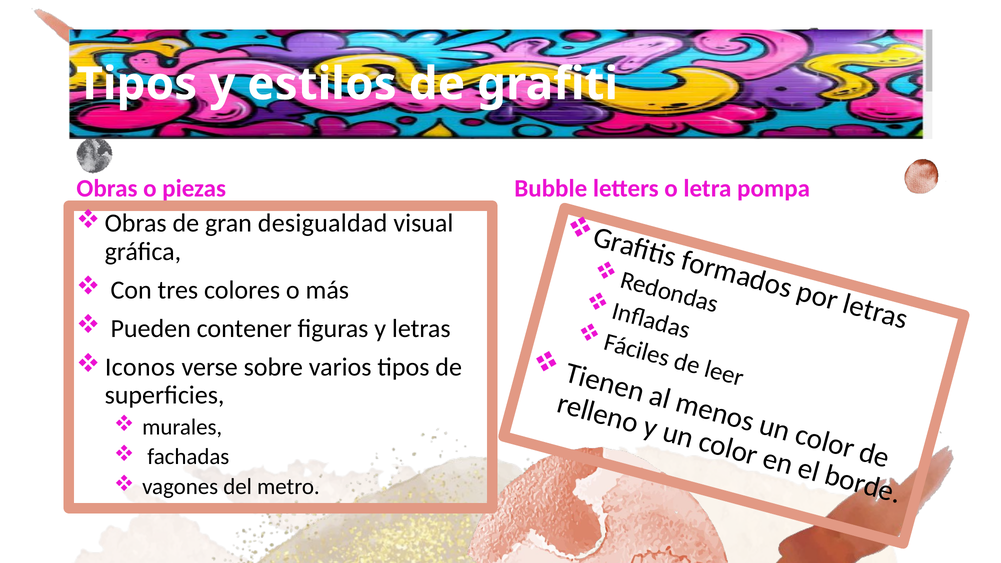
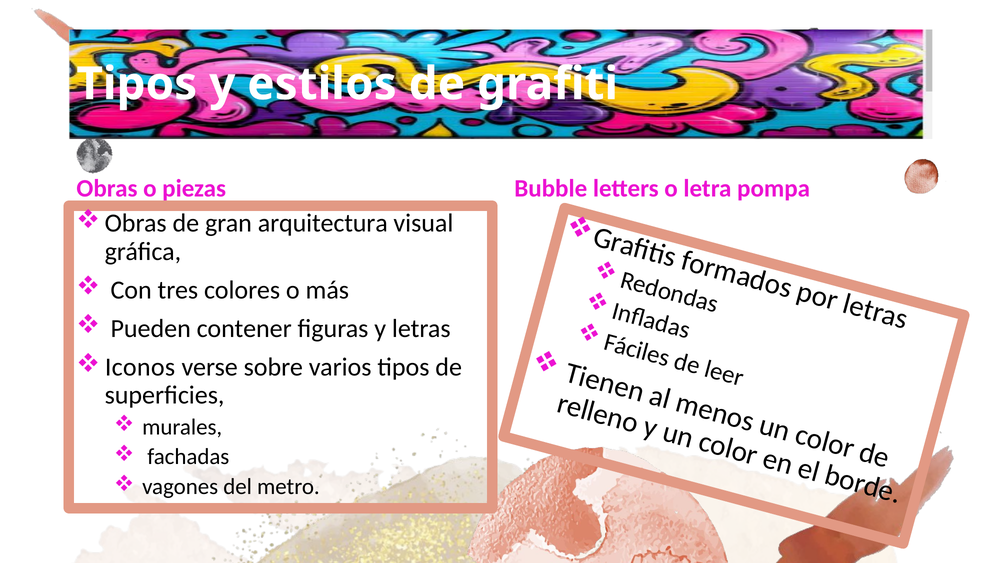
desigualdad: desigualdad -> arquitectura (323, 223)
